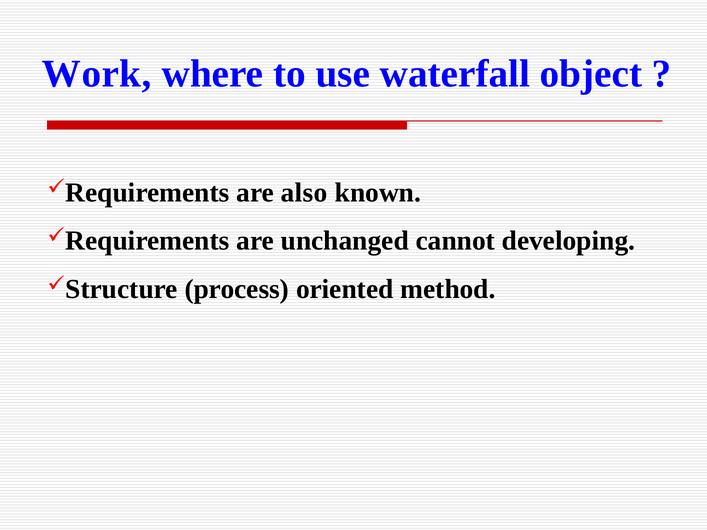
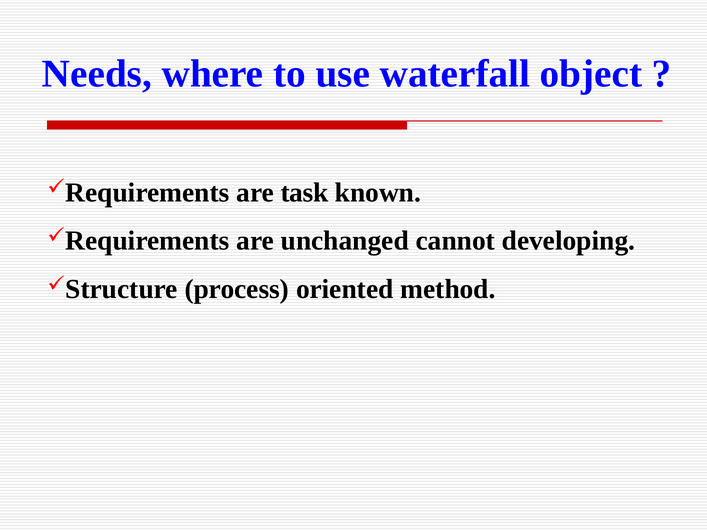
Work: Work -> Needs (97, 74)
also: also -> task (305, 193)
